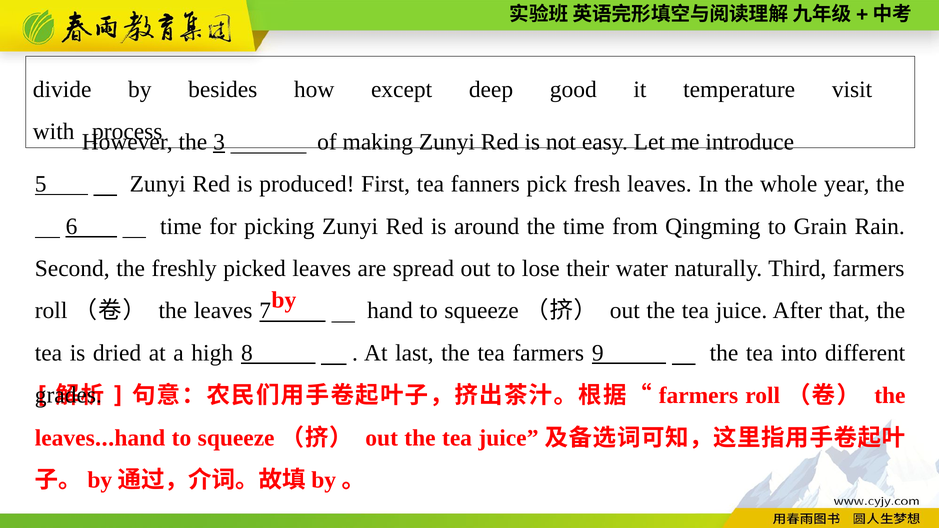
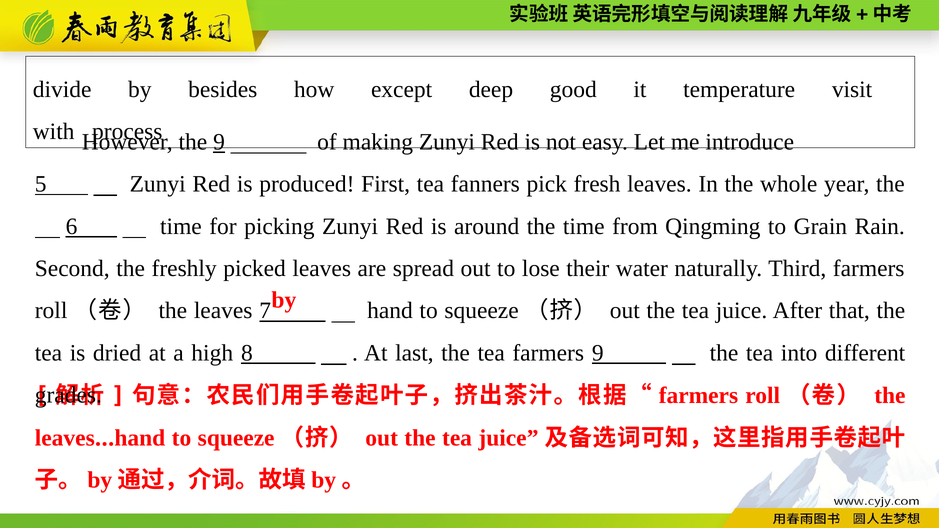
the 3: 3 -> 9 (219, 142)
